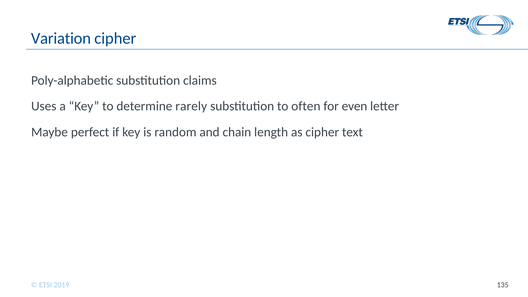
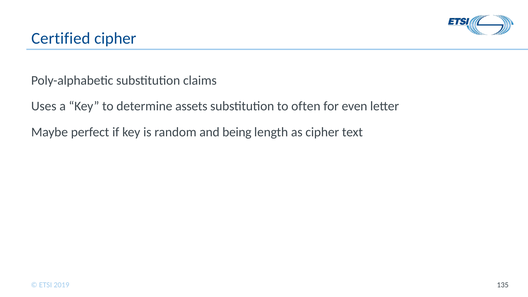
Variation: Variation -> Certified (61, 38)
rarely: rarely -> assets (191, 106)
chain: chain -> being (237, 132)
